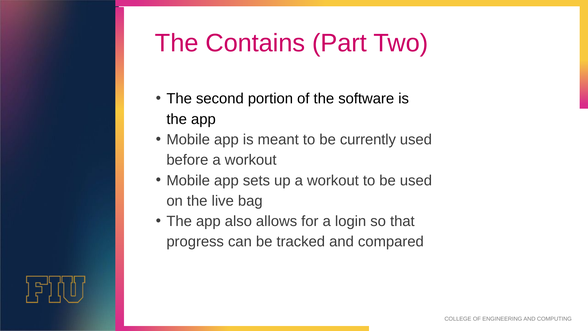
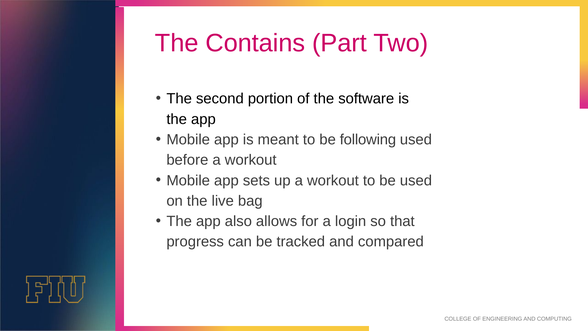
currently: currently -> following (368, 140)
